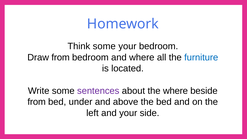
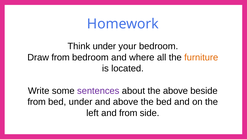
Think some: some -> under (104, 46)
furniture colour: blue -> orange (201, 57)
the where: where -> above (175, 91)
and your: your -> from (128, 113)
